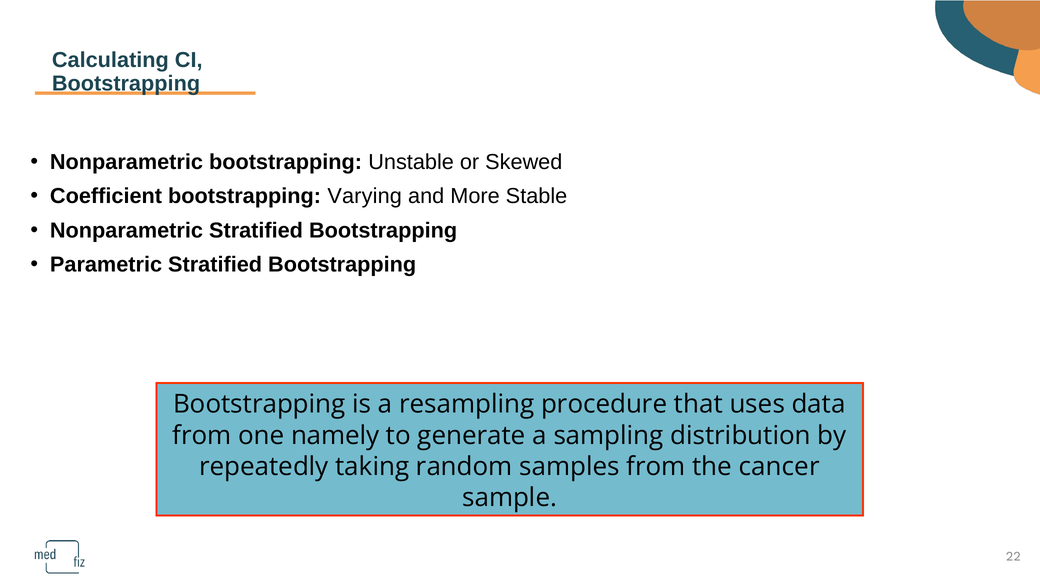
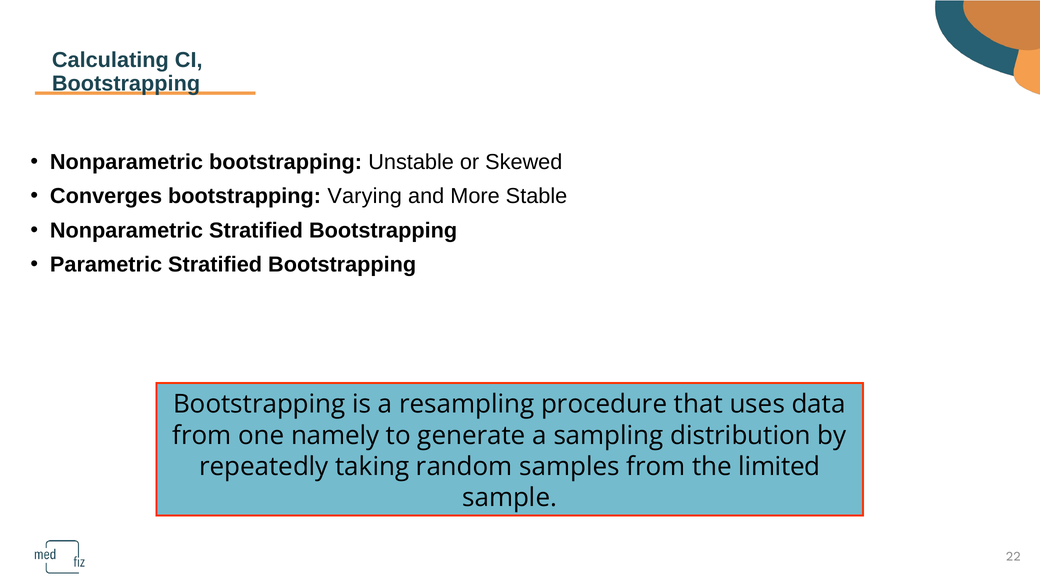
Coefficient: Coefficient -> Converges (106, 196)
cancer: cancer -> limited (779, 467)
